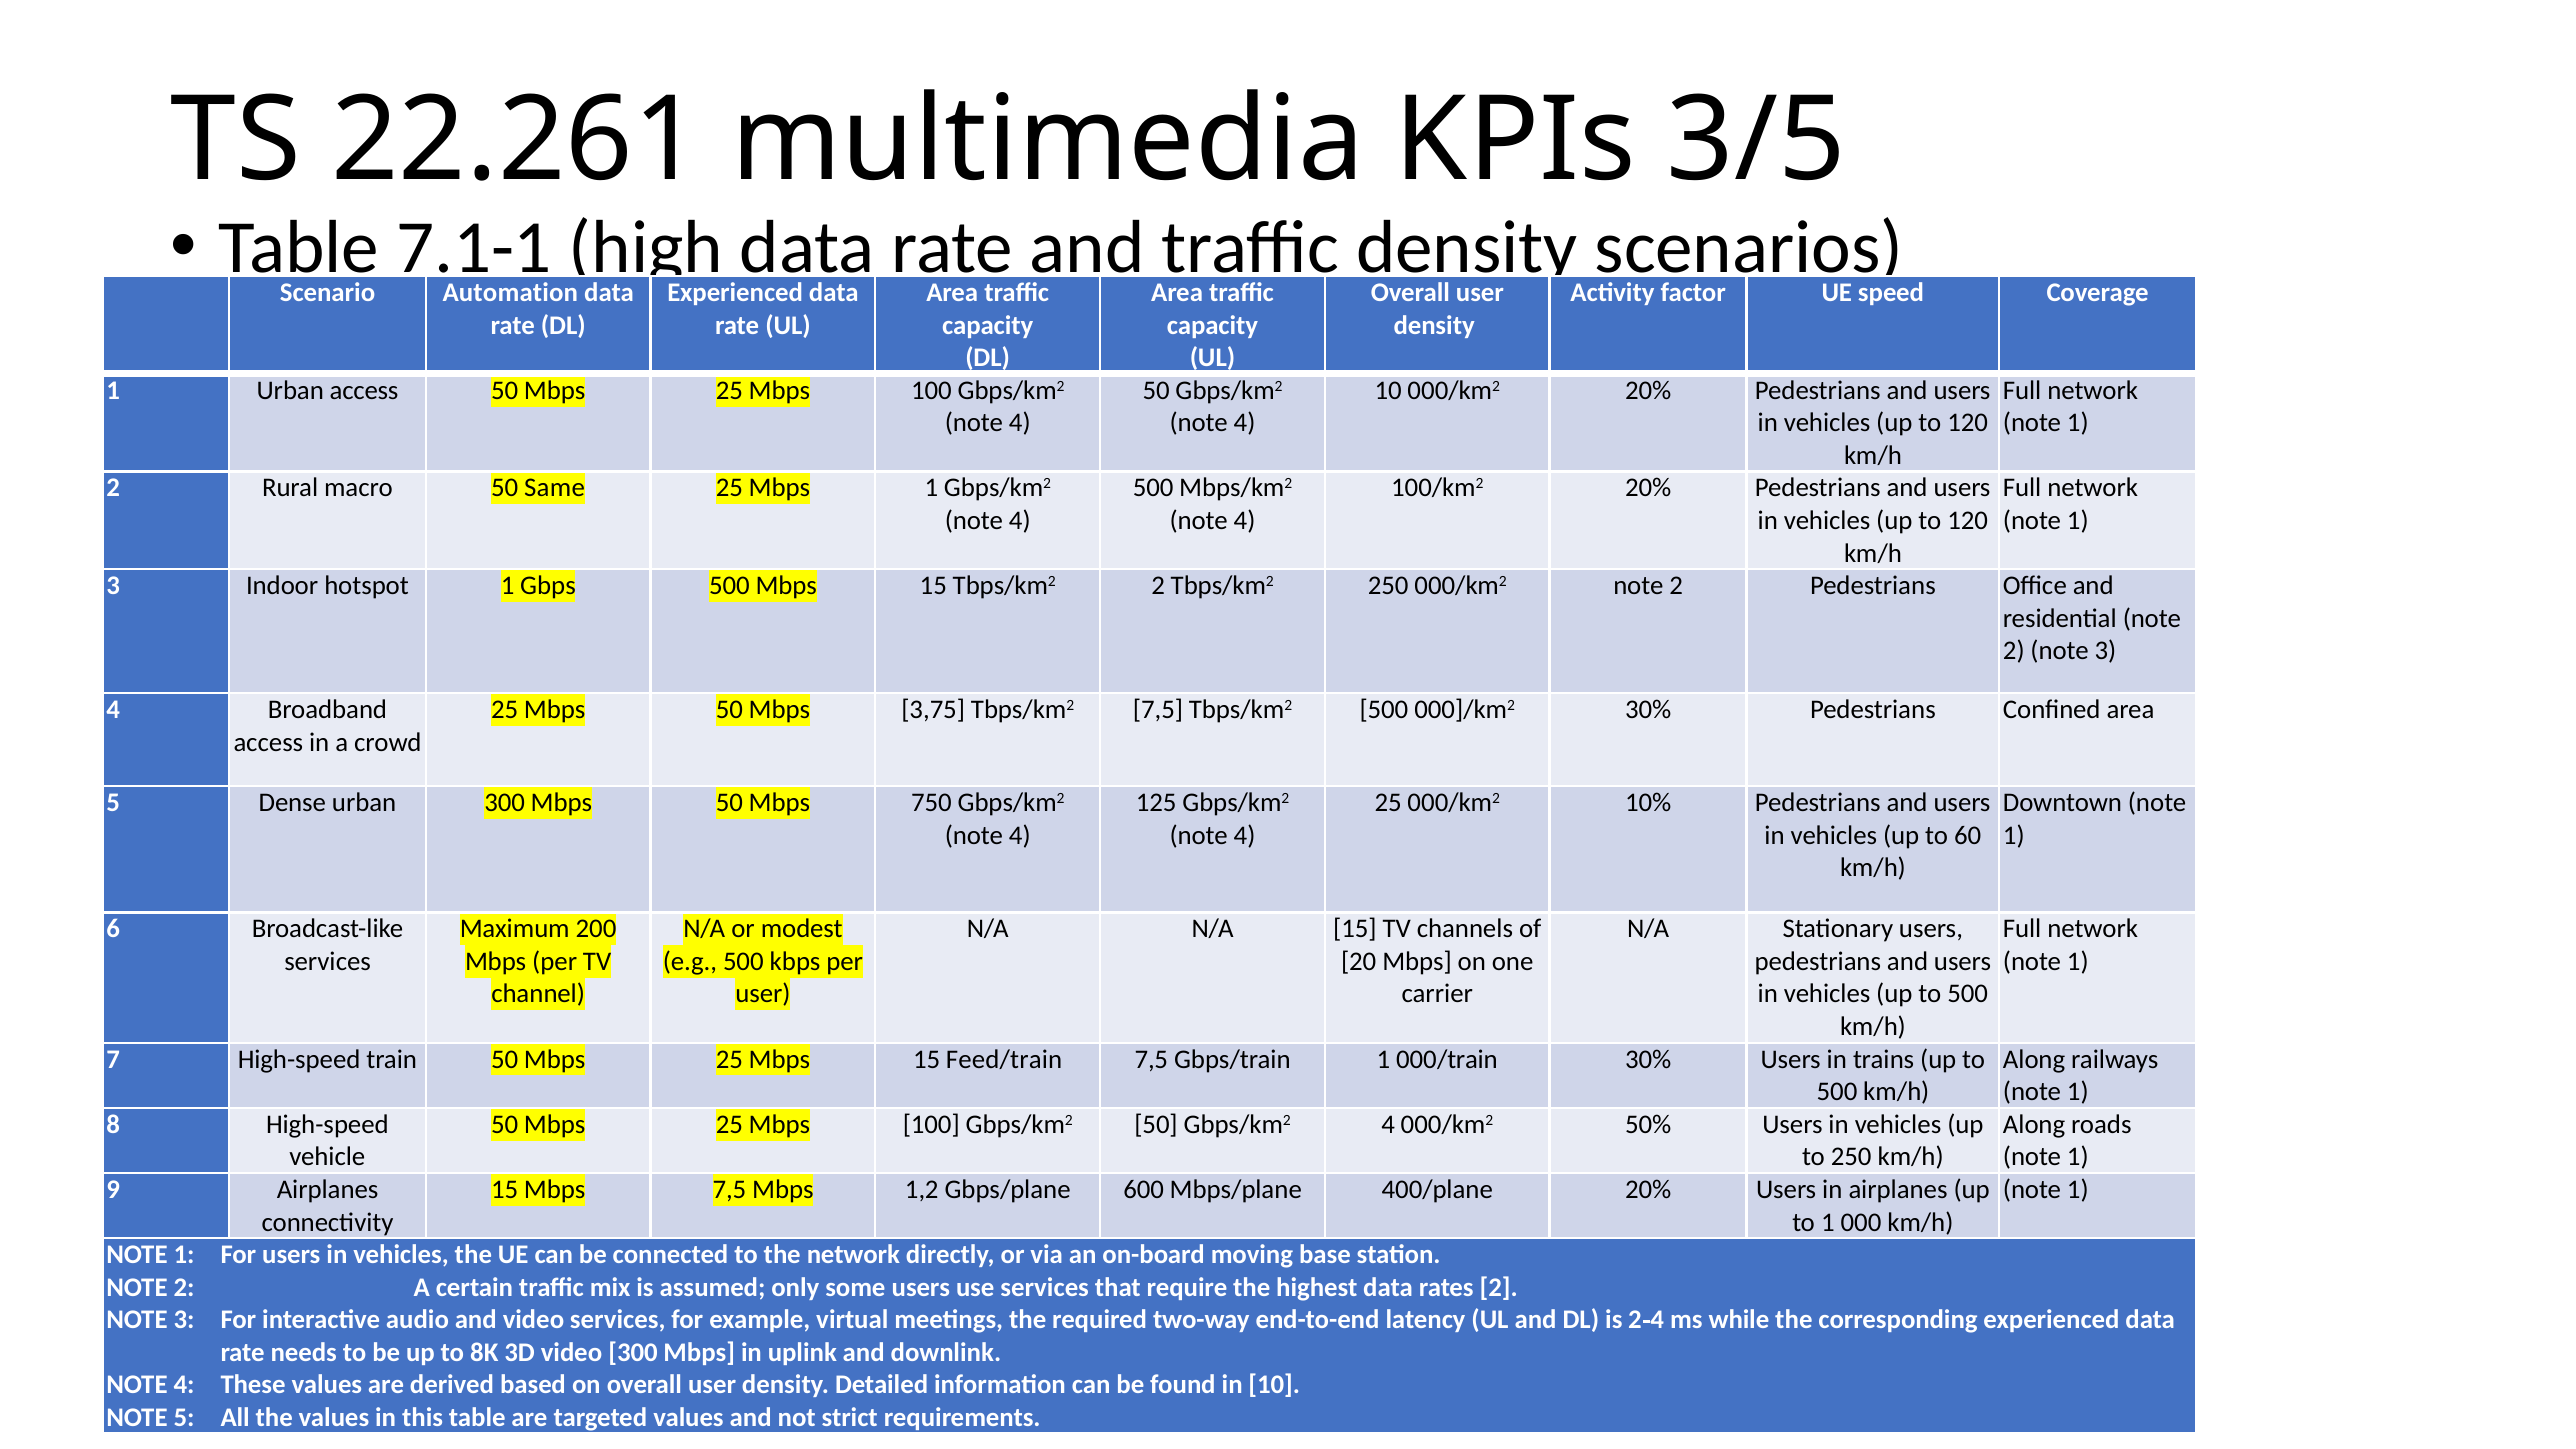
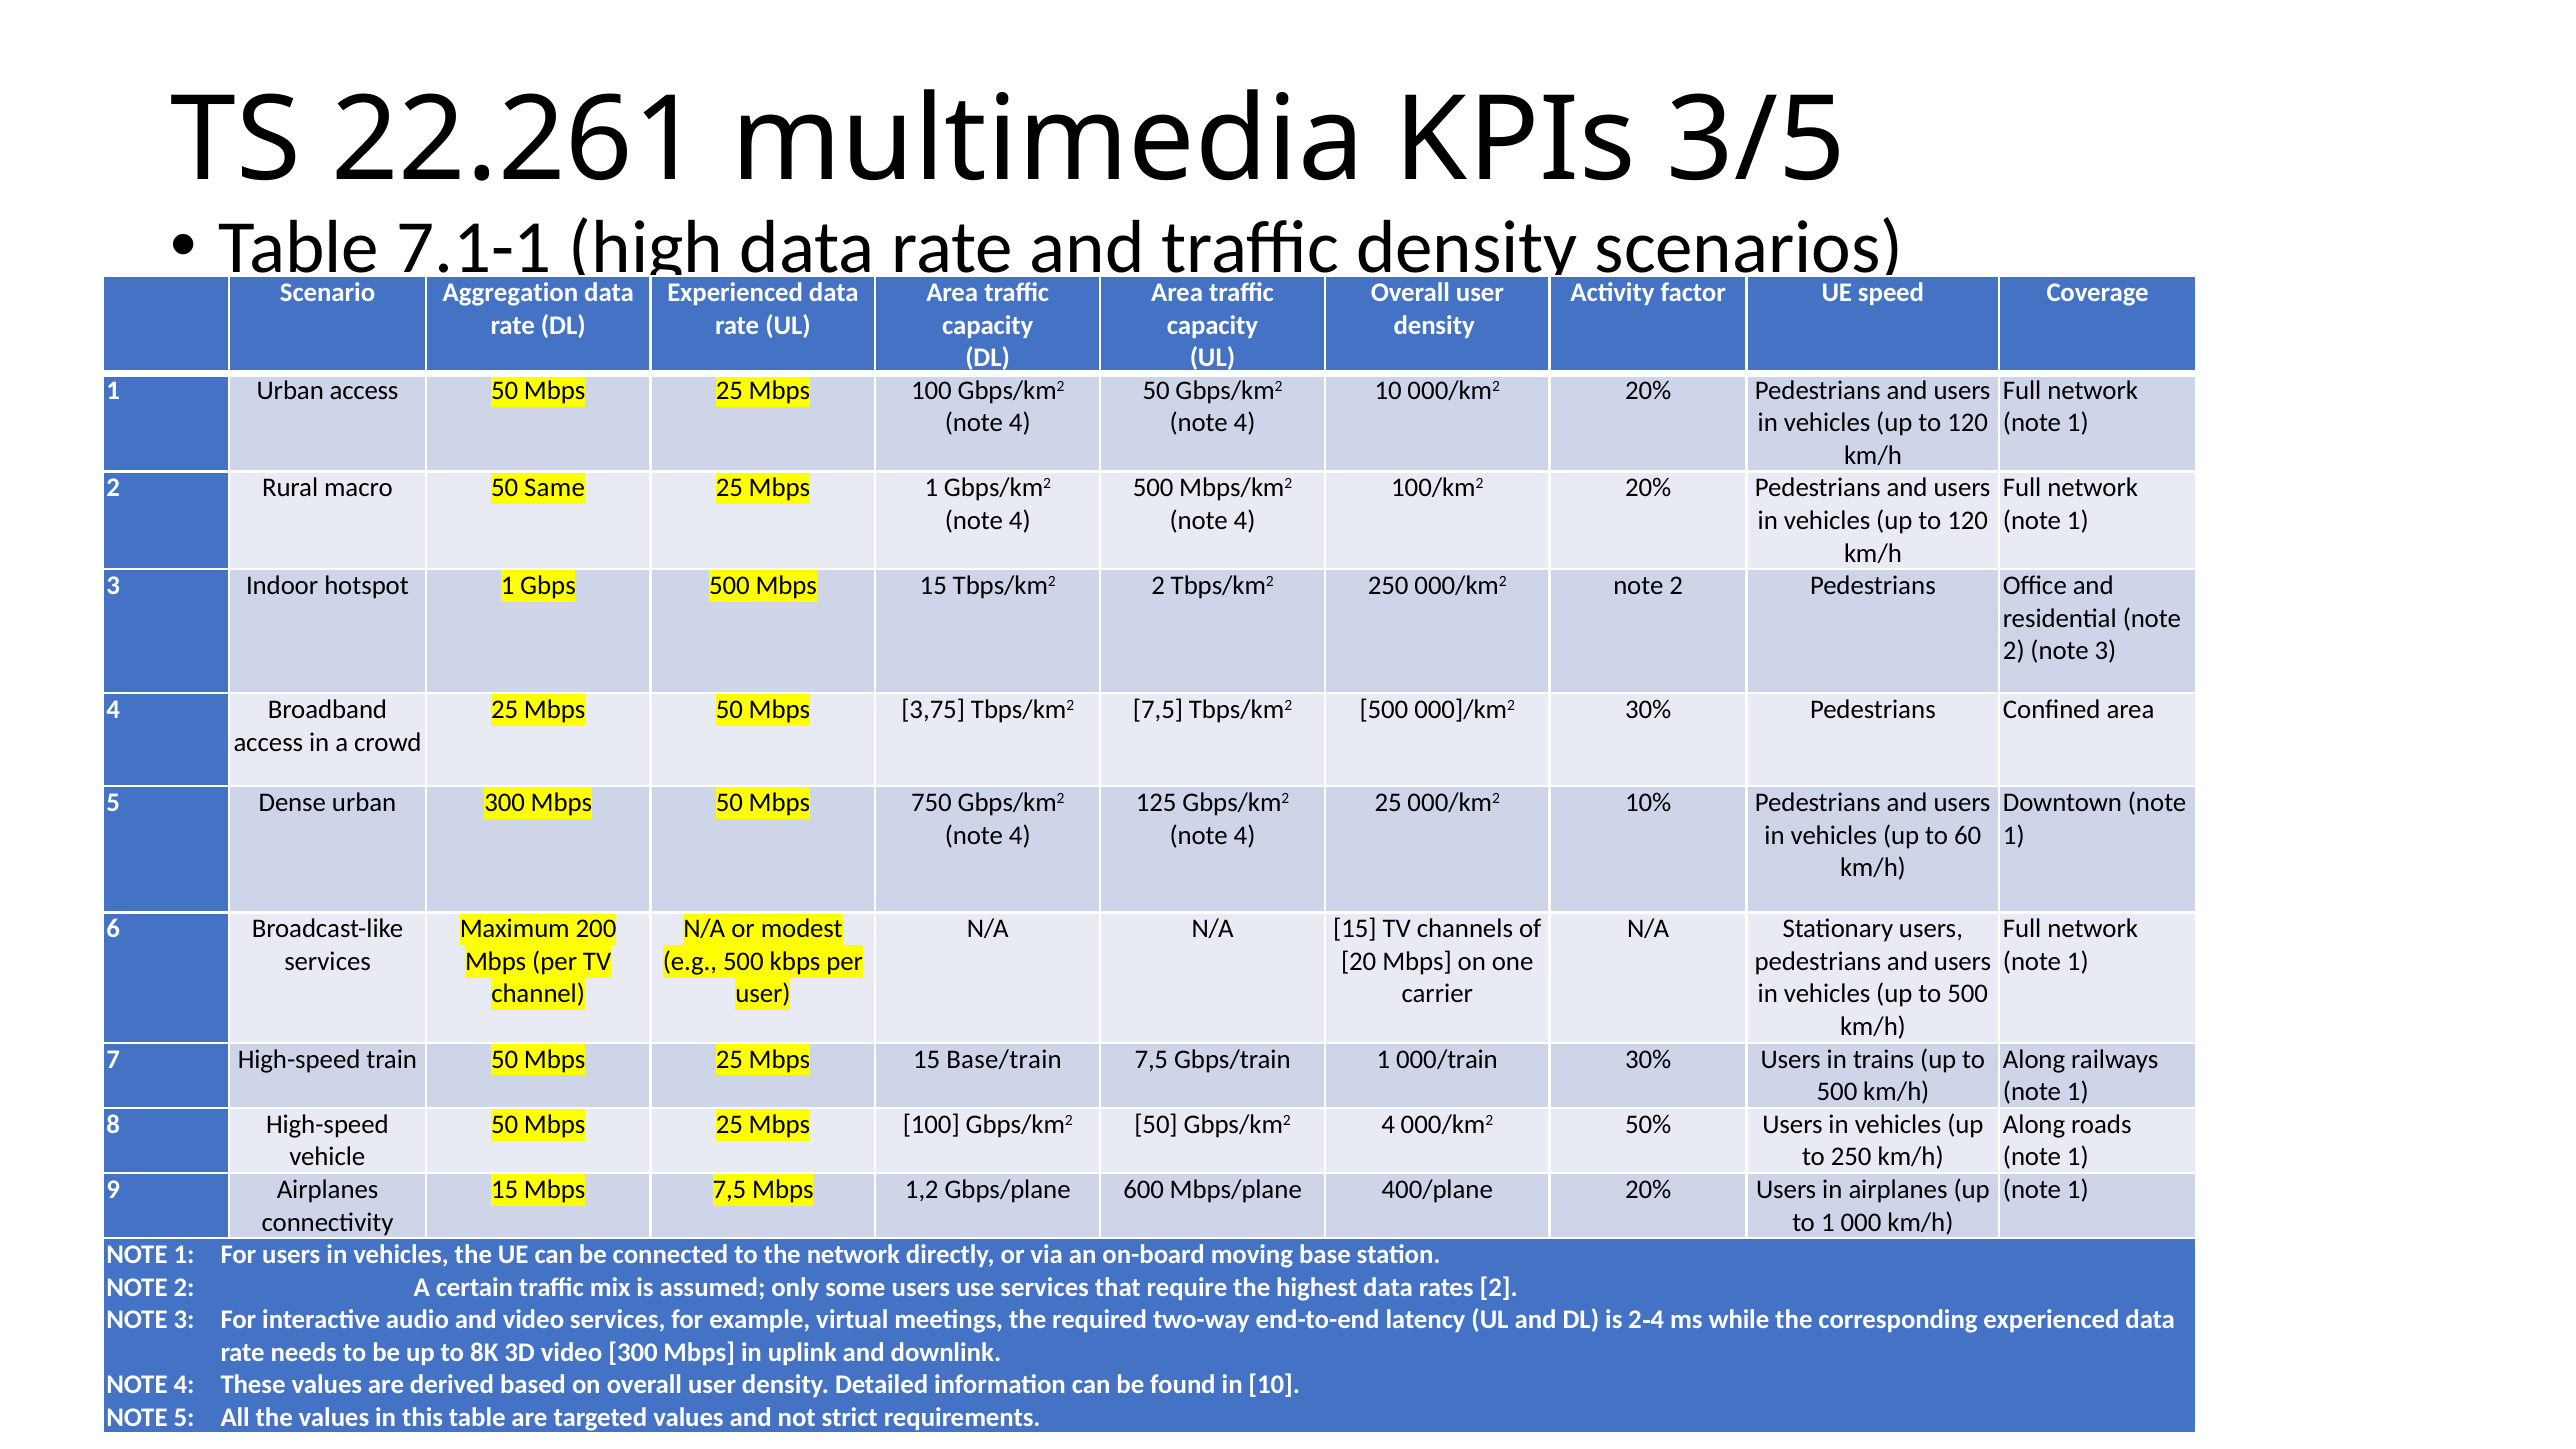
Automation: Automation -> Aggregation (510, 293)
Feed/train: Feed/train -> Base/train (1004, 1059)
